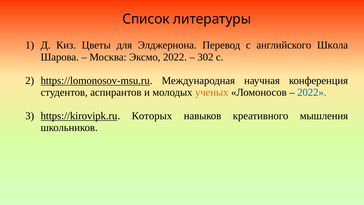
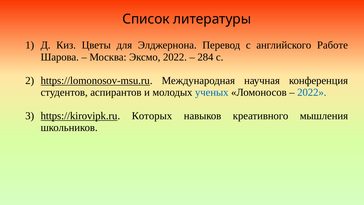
Школа: Школа -> Работе (332, 45)
302: 302 -> 284 (205, 57)
ученых colour: orange -> blue (212, 92)
